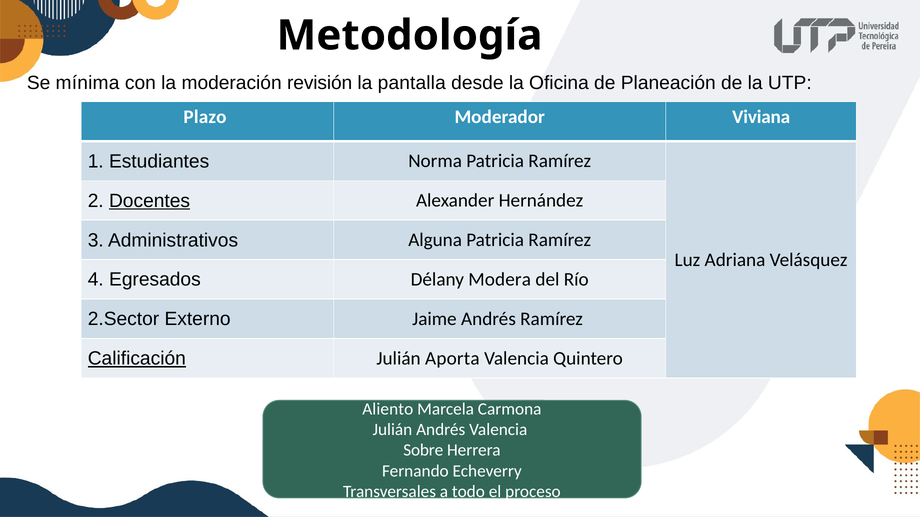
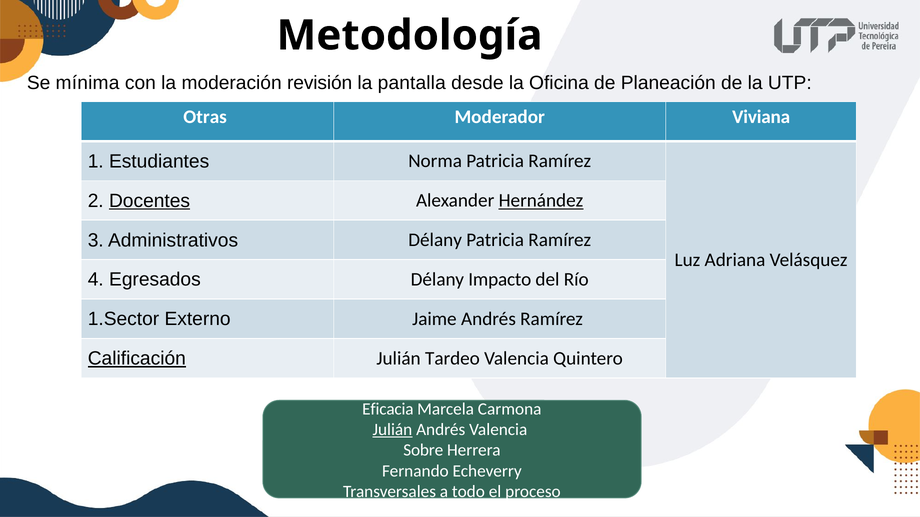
Plazo: Plazo -> Otras (205, 117)
Hernández underline: none -> present (541, 201)
Administrativos Alguna: Alguna -> Délany (435, 240)
Modera: Modera -> Impacto (500, 280)
2.Sector: 2.Sector -> 1.Sector (123, 319)
Aporta: Aporta -> Tardeo (452, 359)
Aliento: Aliento -> Eficacia (388, 409)
Julián underline: none -> present (392, 430)
